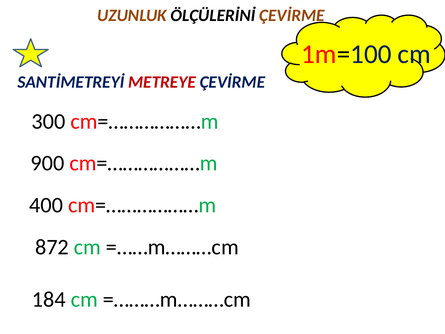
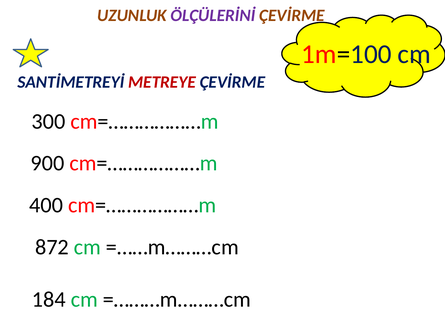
ÖLÇÜLERİNİ colour: black -> purple (213, 15)
